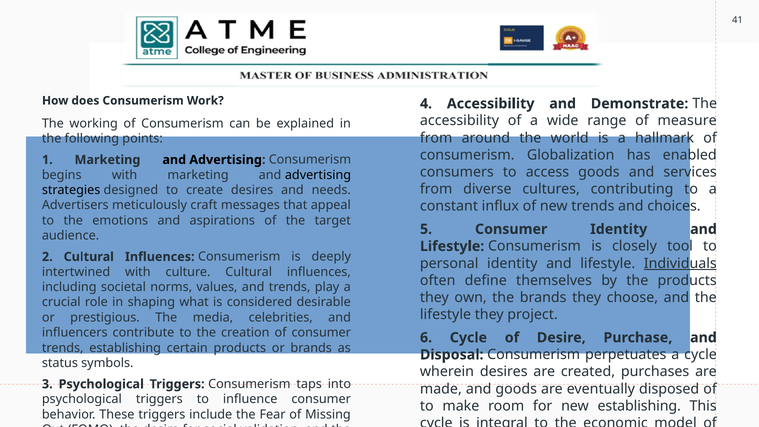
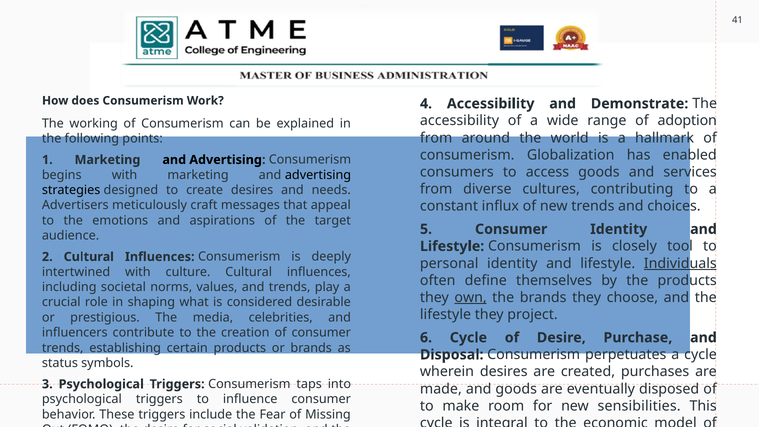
measure: measure -> adoption (687, 121)
own underline: none -> present (471, 297)
new establishing: establishing -> sensibilities (639, 406)
